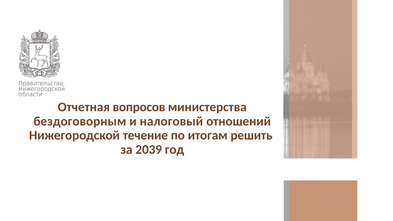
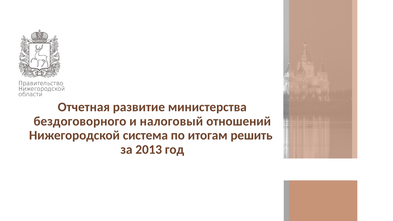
вопросов: вопросов -> развитие (139, 107)
бездоговорным: бездоговорным -> бездоговорного (80, 121)
течение: течение -> система (145, 135)
2039: 2039 -> 2013 (149, 150)
